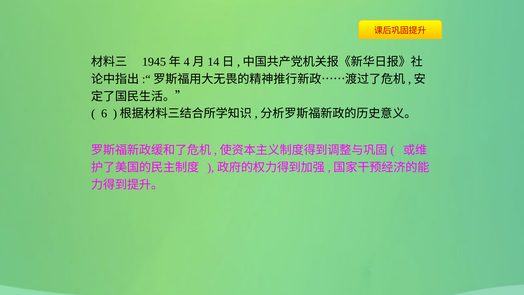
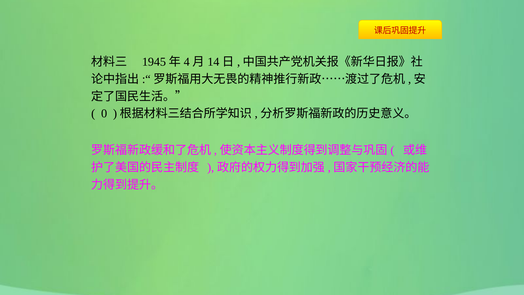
6: 6 -> 0 (104, 114)
